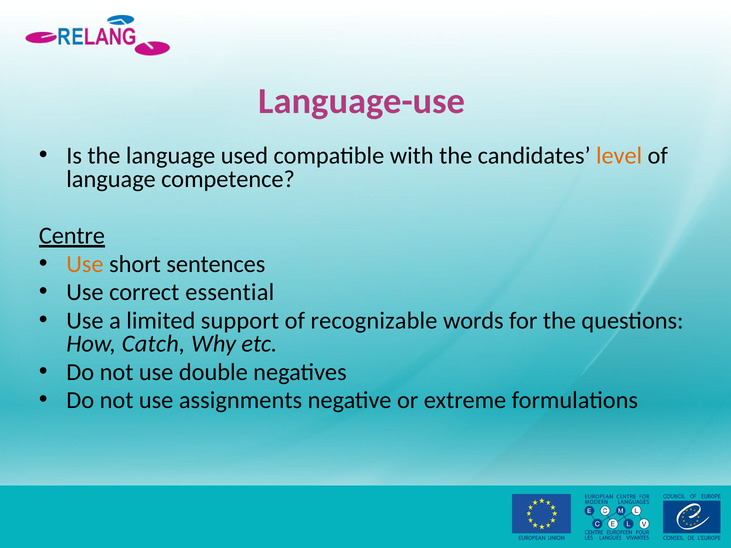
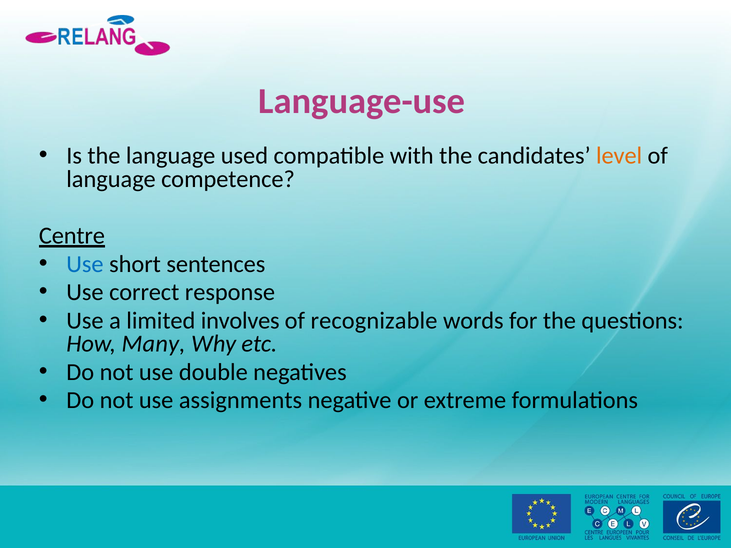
Use colour: orange -> blue (85, 264)
essential: essential -> response (230, 292)
support: support -> involves (240, 321)
Catch: Catch -> Many (153, 344)
